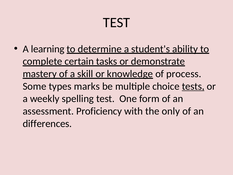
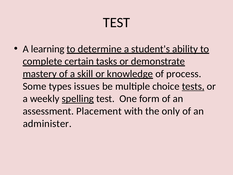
marks: marks -> issues (87, 86)
spelling underline: none -> present (78, 99)
Proficiency: Proficiency -> Placement (99, 111)
differences: differences -> administer (47, 123)
